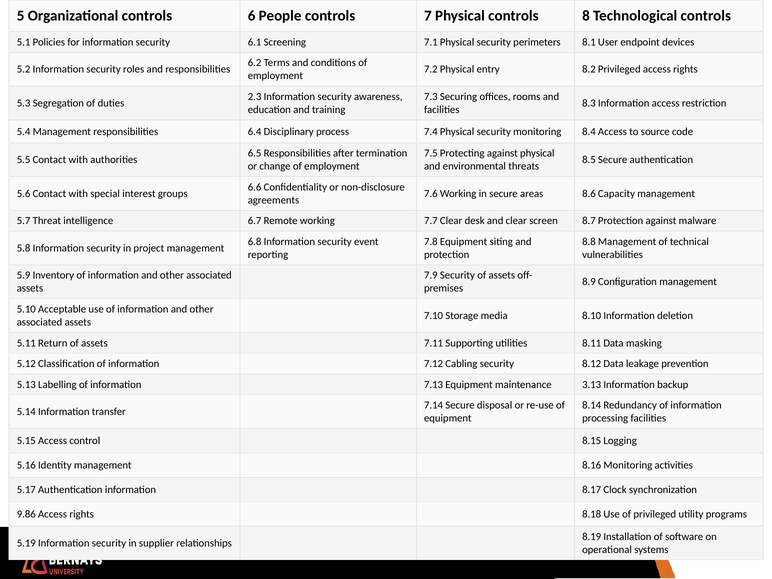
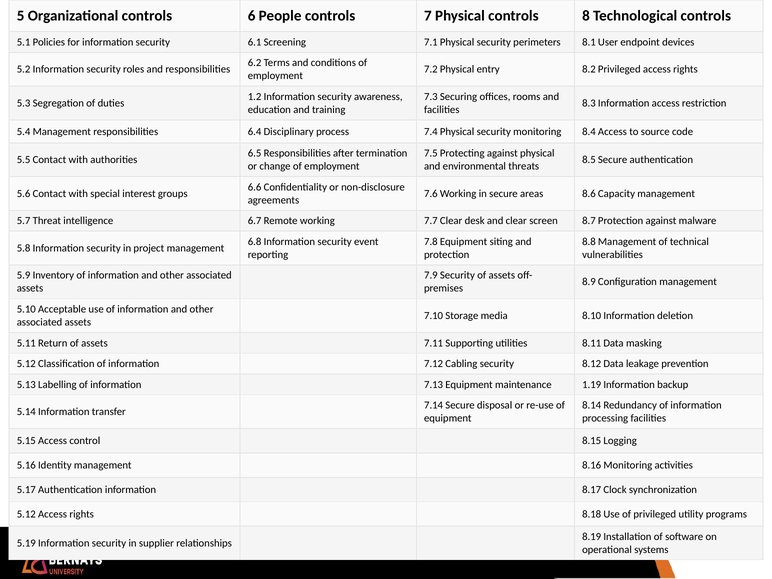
2.3: 2.3 -> 1.2 (255, 97)
3.13: 3.13 -> 1.19 (592, 384)
9.86: 9.86 -> 5.12 (26, 514)
